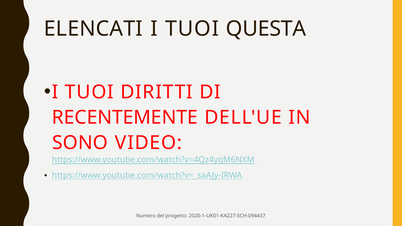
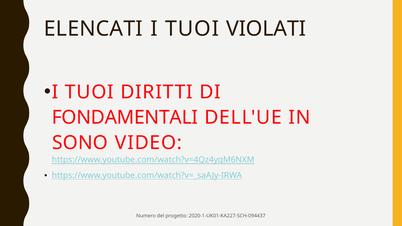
QUESTA: QUESTA -> VIOLATI (266, 29)
RECENTEMENTE: RECENTEMENTE -> FONDAMENTALI (125, 118)
